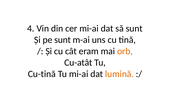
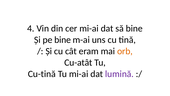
să sunt: sunt -> bine (134, 28)
pe sunt: sunt -> bine (63, 40)
lumină colour: orange -> purple (119, 74)
